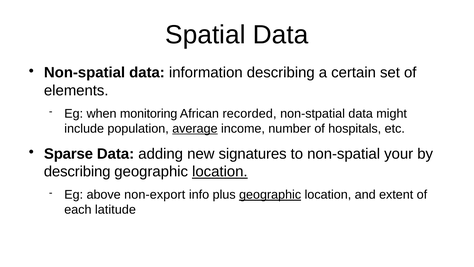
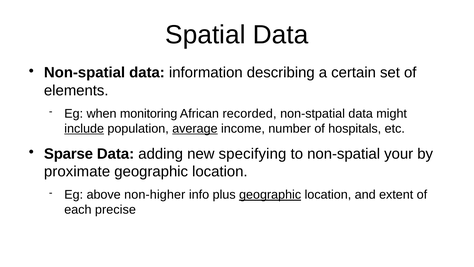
include underline: none -> present (84, 128)
signatures: signatures -> specifying (252, 154)
describing: describing -> proximate (77, 171)
location underline: present -> none (220, 171)
non-export: non-export -> non-higher (155, 195)
latitude: latitude -> precise (115, 210)
